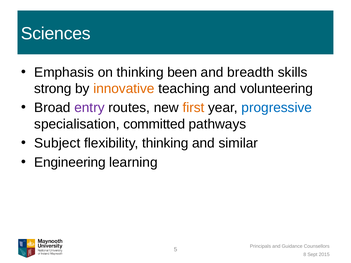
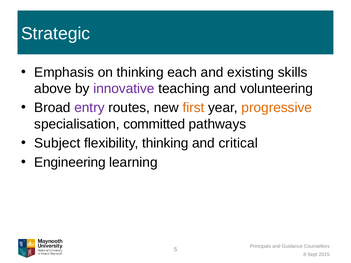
Sciences: Sciences -> Strategic (56, 34)
been: been -> each (182, 72)
breadth: breadth -> existing (251, 72)
strong: strong -> above (53, 89)
innovative colour: orange -> purple (124, 89)
progressive colour: blue -> orange (277, 108)
similar: similar -> critical (238, 143)
